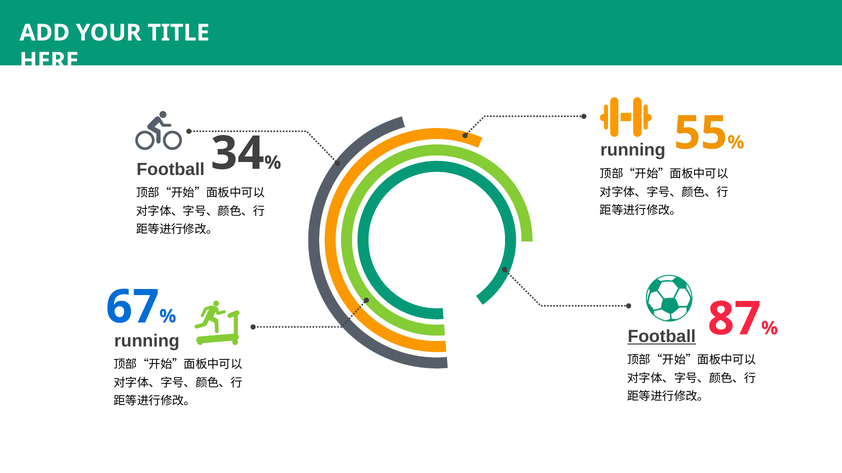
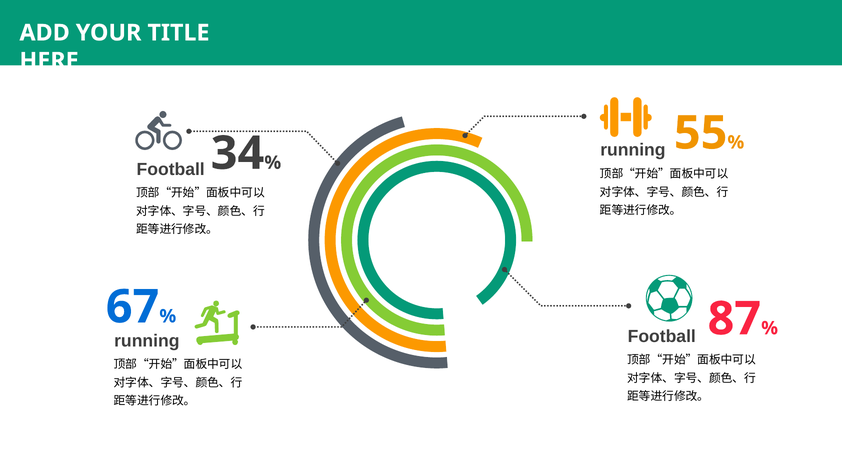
Football underline: present -> none (662, 337)
